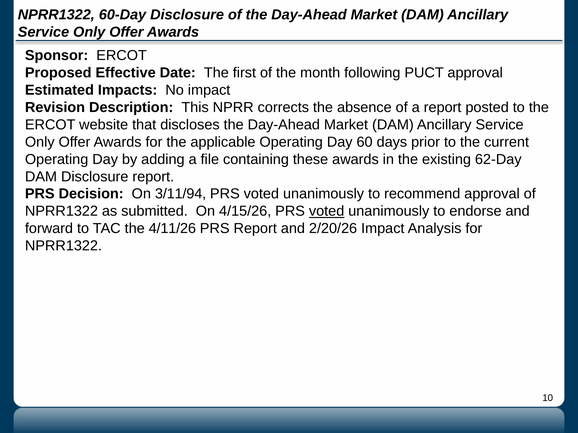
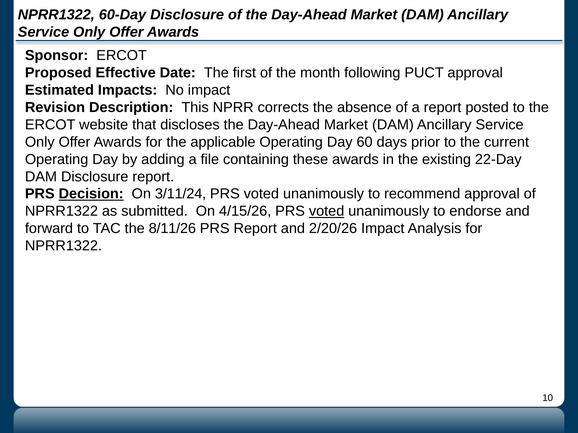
62-Day: 62-Day -> 22-Day (498, 159)
Decision underline: none -> present (91, 194)
3/11/94: 3/11/94 -> 3/11/24 (181, 194)
4/11/26: 4/11/26 -> 8/11/26 (172, 229)
